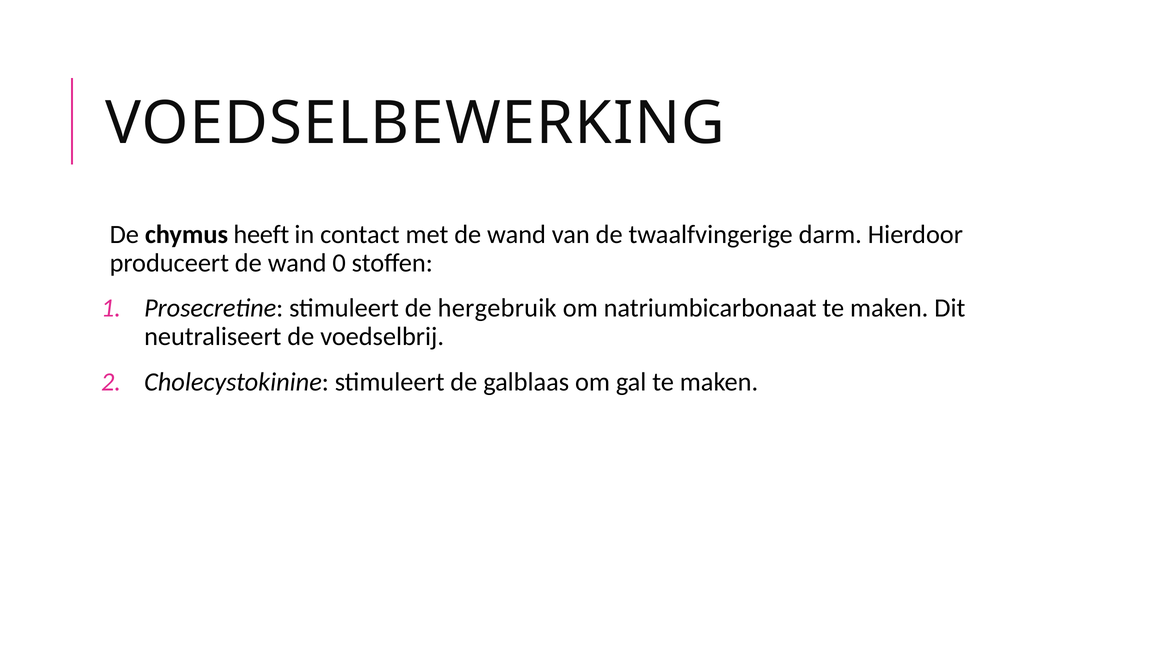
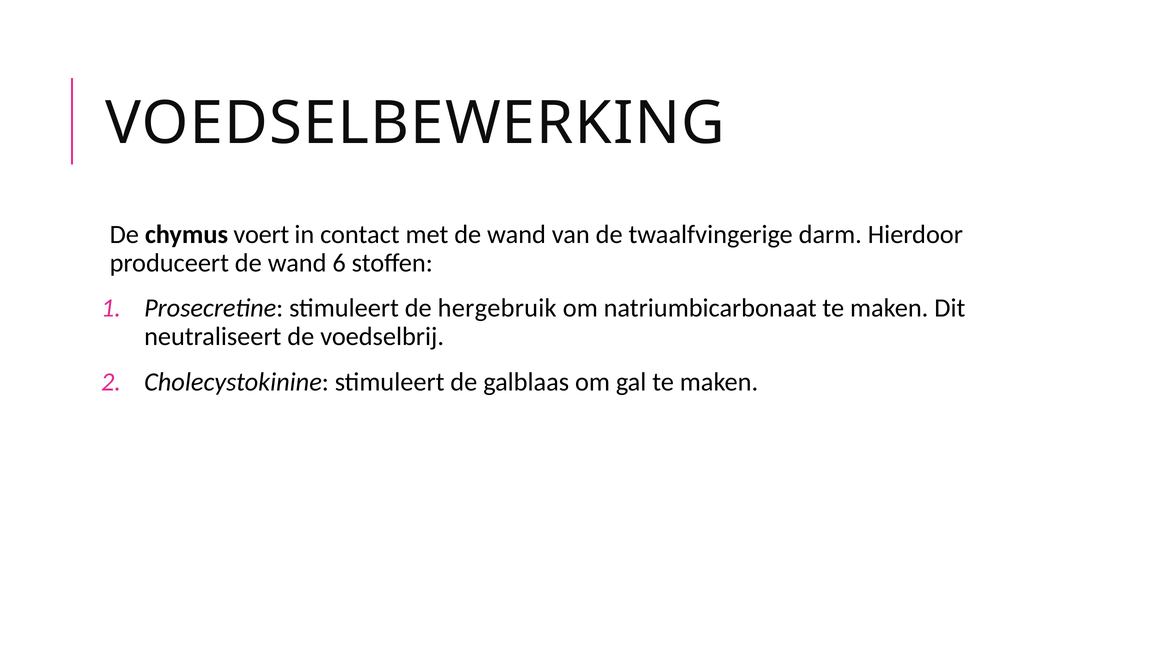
heeft: heeft -> voert (261, 234)
0: 0 -> 6 (339, 263)
